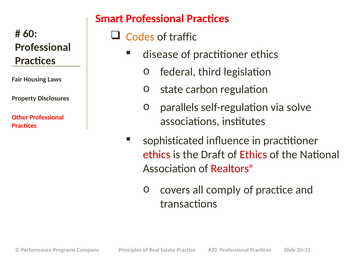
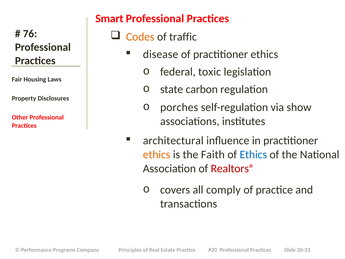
60: 60 -> 76 (30, 34)
third: third -> toxic (210, 72)
parallels: parallels -> porches (179, 107)
solve: solve -> show (299, 107)
sophisticated: sophisticated -> architectural (173, 140)
ethics colour: red -> orange (157, 154)
Draft: Draft -> Faith (213, 154)
Ethics colour: red -> blue (253, 154)
